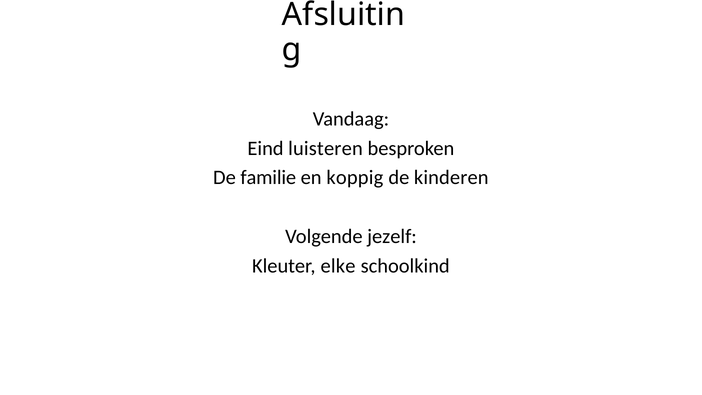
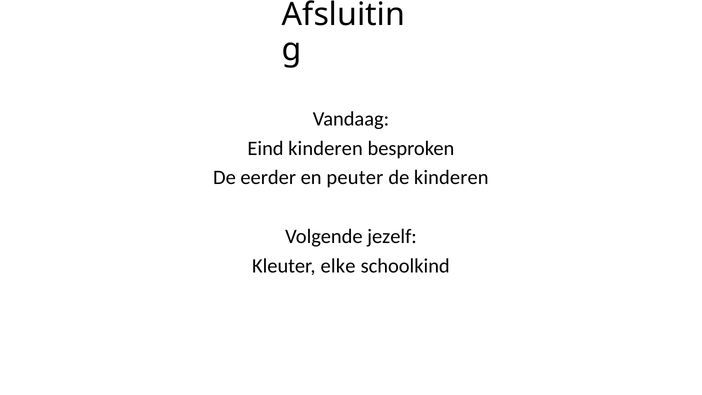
Eind luisteren: luisteren -> kinderen (325, 148)
familie: familie -> eerder (268, 178)
koppig: koppig -> peuter (355, 178)
